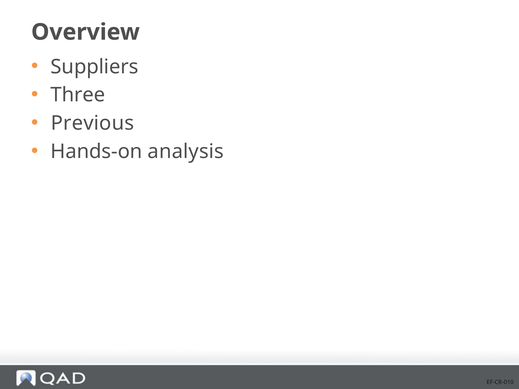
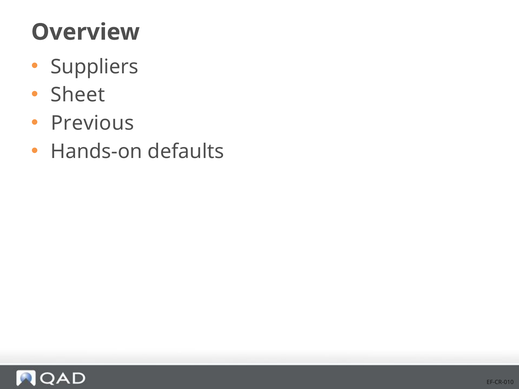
Three: Three -> Sheet (78, 95)
analysis: analysis -> defaults (186, 152)
